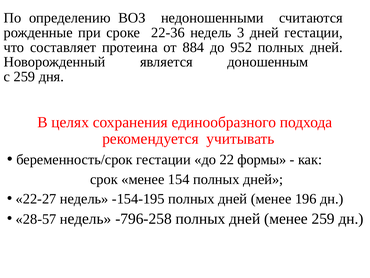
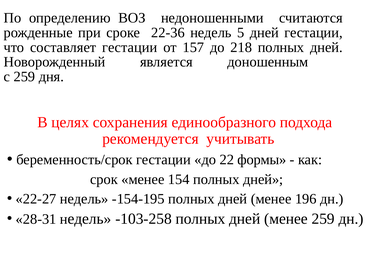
3: 3 -> 5 (241, 32)
составляет протеина: протеина -> гестации (130, 47)
884: 884 -> 157 (193, 47)
952: 952 -> 218 (241, 47)
28-57: 28-57 -> 28-31 (36, 219)
-796-258: -796-258 -> -103-258 (143, 218)
